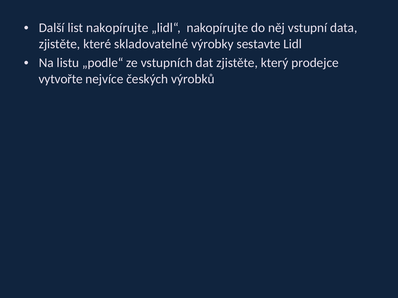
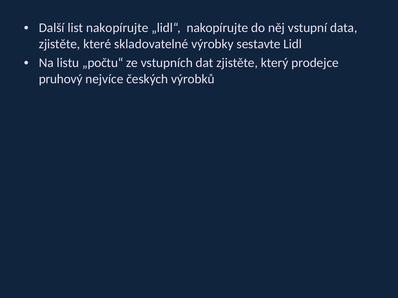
„podle“: „podle“ -> „počtu“ (103, 63)
vytvořte: vytvořte -> pruhový (61, 79)
